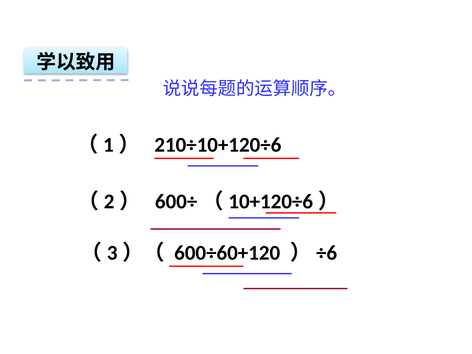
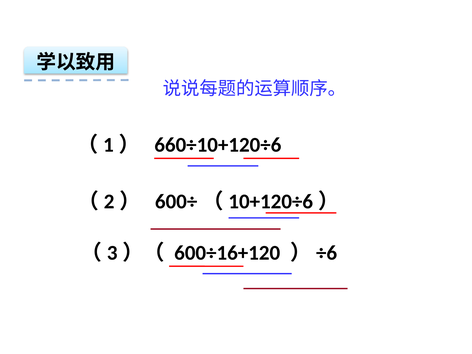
210÷10+120÷6: 210÷10+120÷6 -> 660÷10+120÷6 (218, 145)
600÷60+120: 600÷60+120 -> 600÷16+120 (227, 253)
